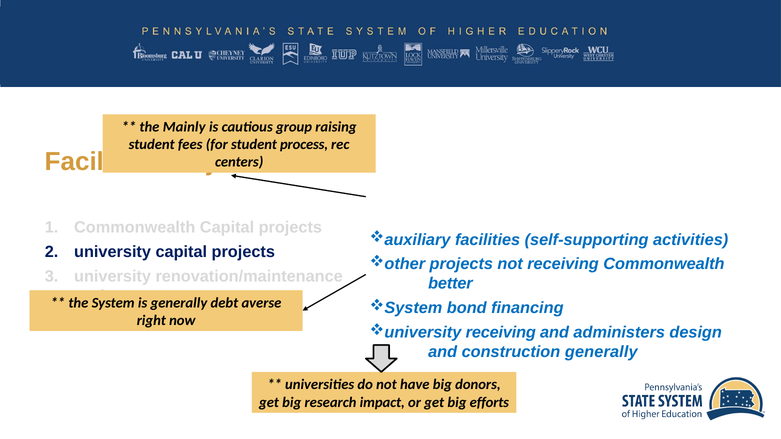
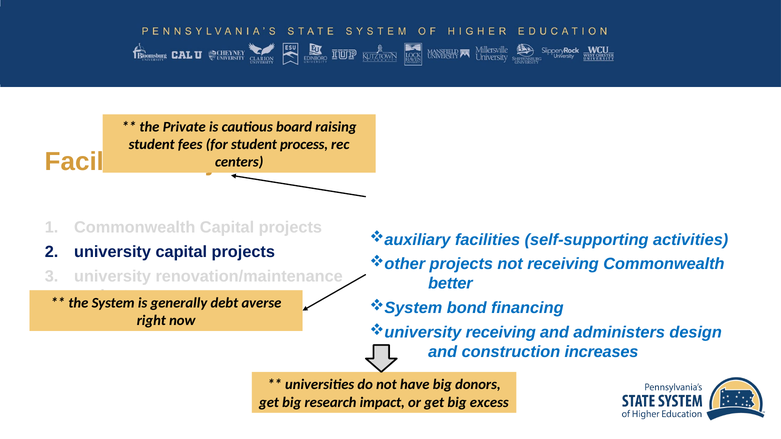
Mainly: Mainly -> Private (184, 127)
group: group -> board (294, 127)
construction generally: generally -> increases (601, 352)
efforts: efforts -> excess (489, 402)
